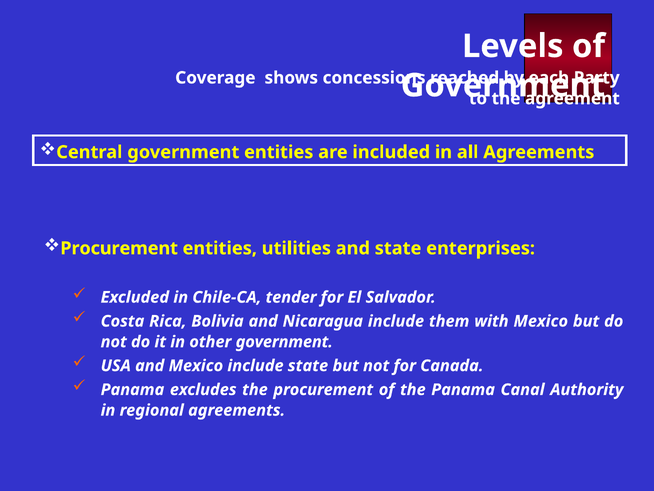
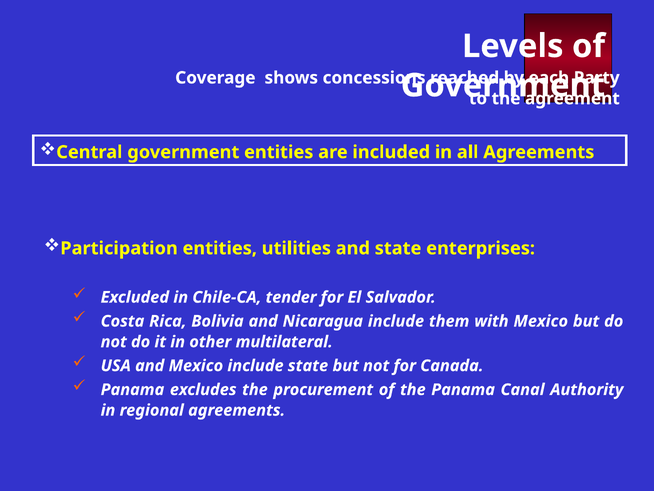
Procurement: Procurement -> Participation (119, 248)
other government: government -> multilateral (284, 342)
